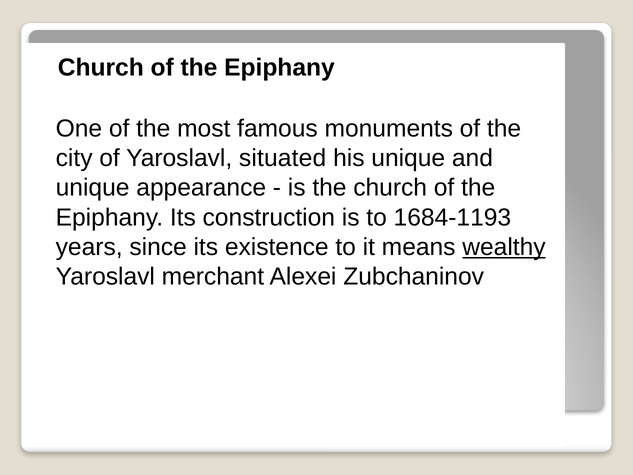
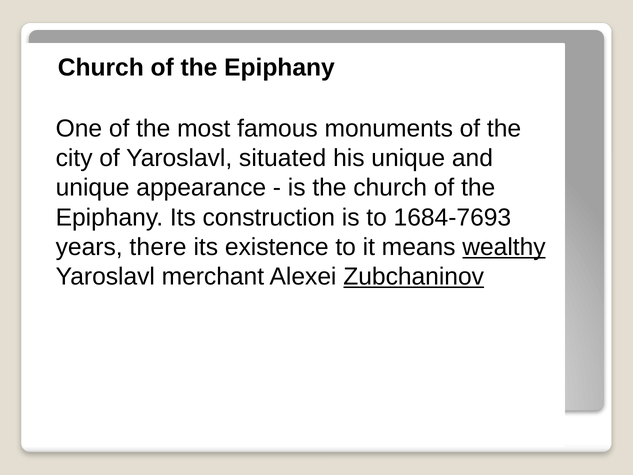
1684-1193: 1684-1193 -> 1684-7693 (452, 217)
since: since -> there (158, 247)
Zubchaninov underline: none -> present (414, 276)
